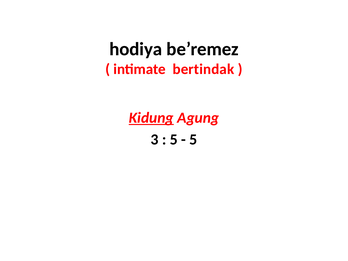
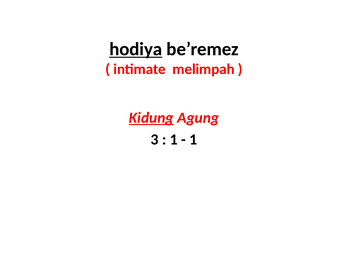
hodiya underline: none -> present (136, 49)
bertindak: bertindak -> melimpah (204, 69)
5: 5 -> 1 (174, 140)
5: 5 -> 1 (193, 140)
